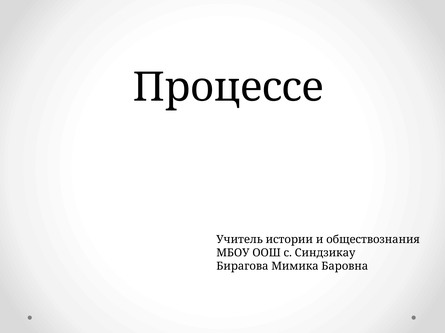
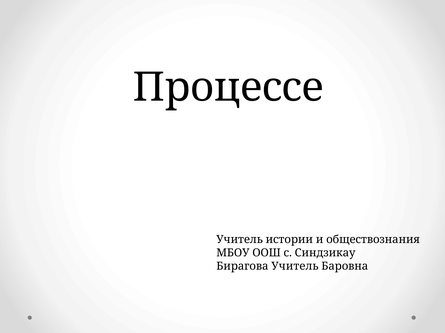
Бирагова Мимика: Мимика -> Учитель (295, 267)
